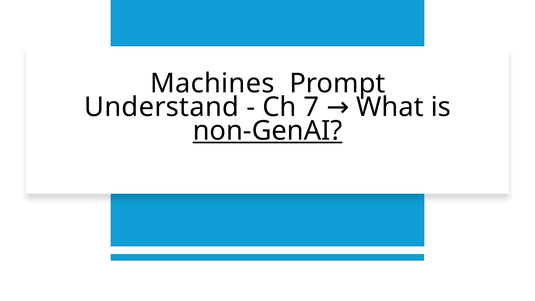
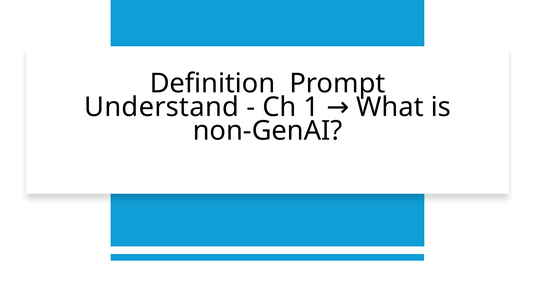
Machines: Machines -> Definition (212, 84)
7: 7 -> 1 (311, 107)
non-GenAI underline: present -> none (268, 131)
